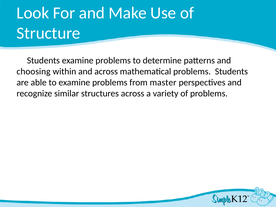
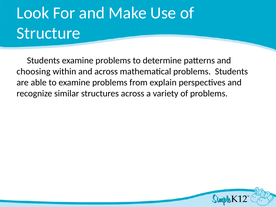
master: master -> explain (163, 82)
